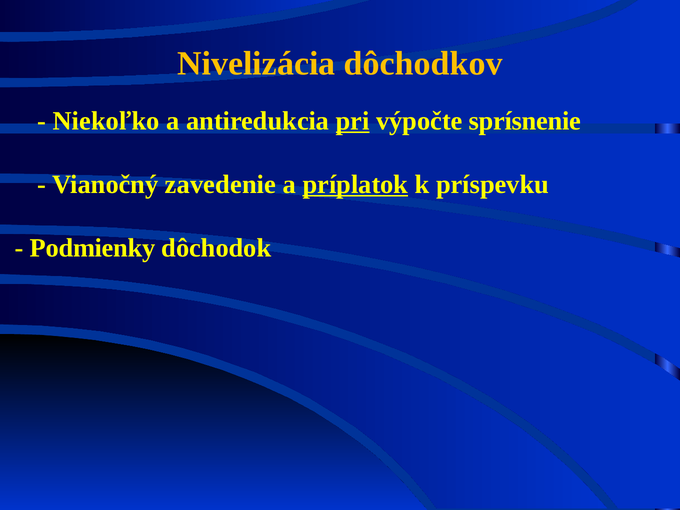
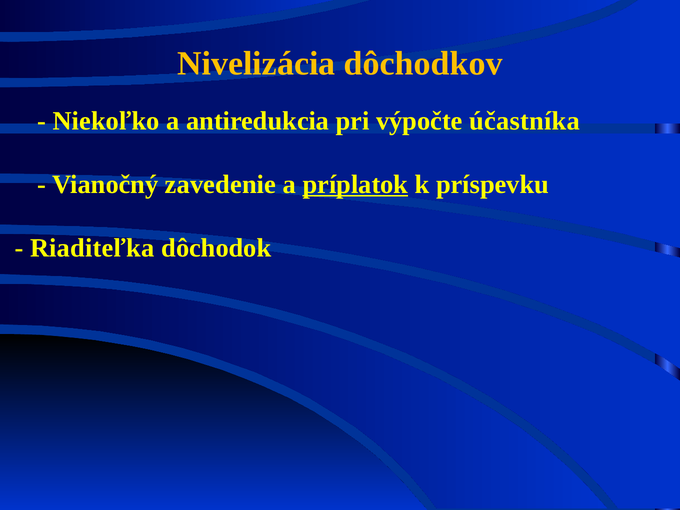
pri underline: present -> none (353, 121)
sprísnenie: sprísnenie -> účastníka (525, 121)
Podmienky: Podmienky -> Riaditeľka (92, 248)
